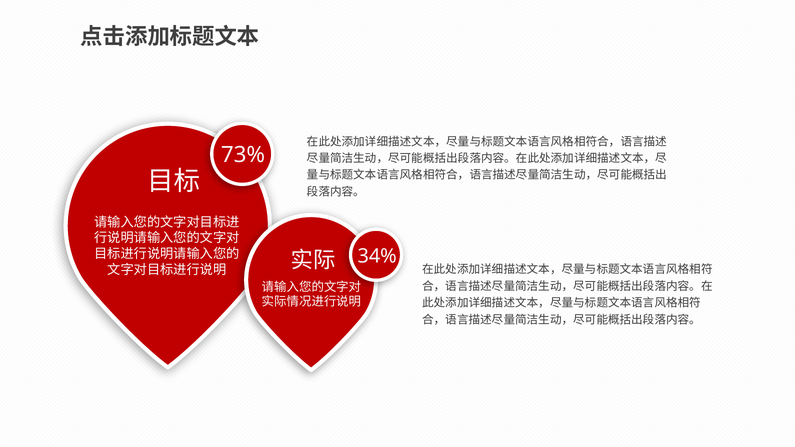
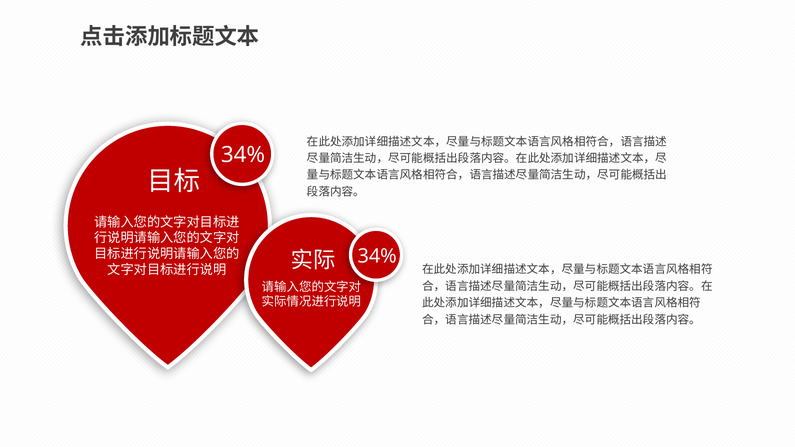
73%: 73% -> 34% (243, 155)
